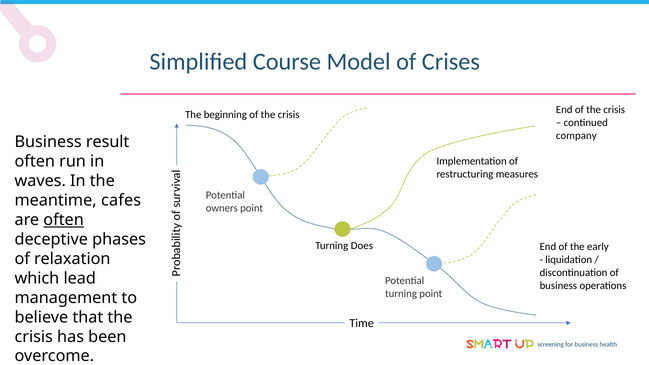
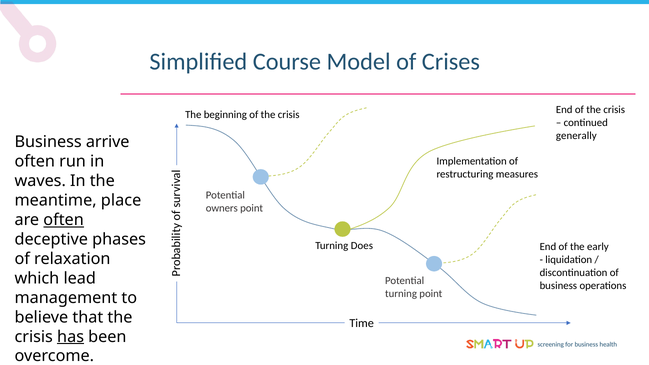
company: company -> generally (576, 136)
result: result -> arrive (108, 142)
cafes: cafes -> place (121, 200)
has underline: none -> present (71, 337)
